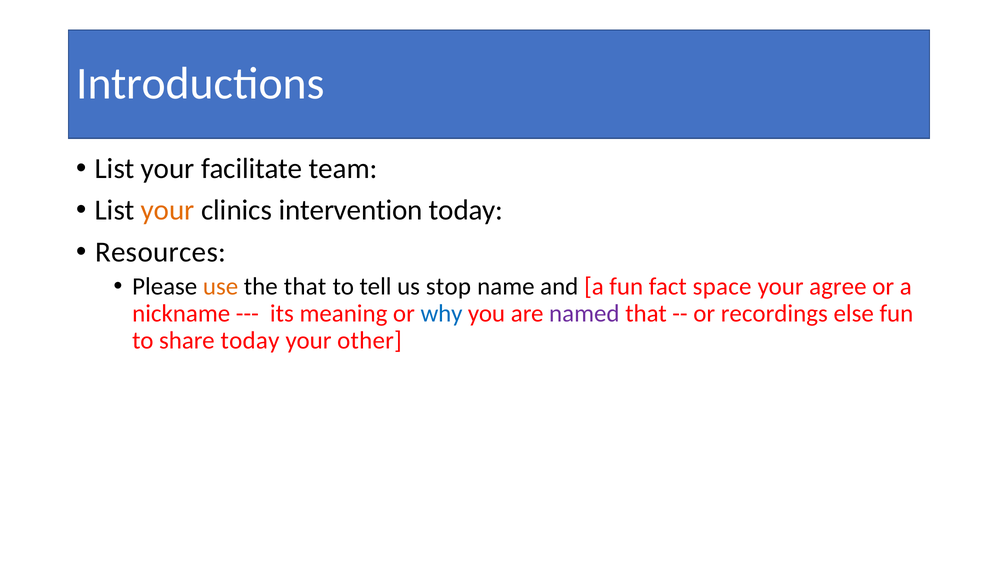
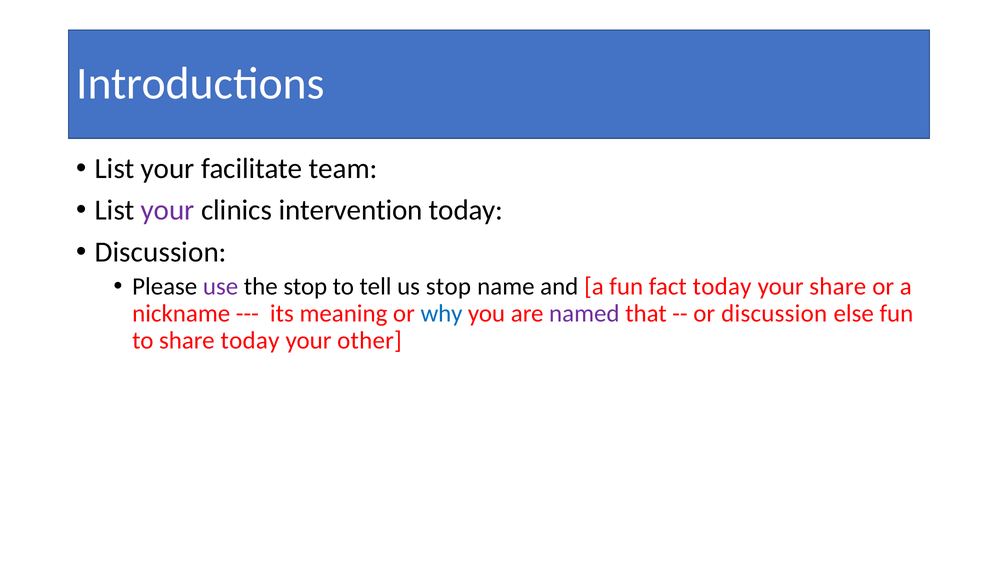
your colour: orange -> purple (168, 210)
Resources: Resources -> Discussion (161, 252)
use colour: orange -> purple (221, 287)
the that: that -> stop (305, 287)
fact space: space -> today (722, 287)
your agree: agree -> share (838, 287)
or recordings: recordings -> discussion (774, 314)
